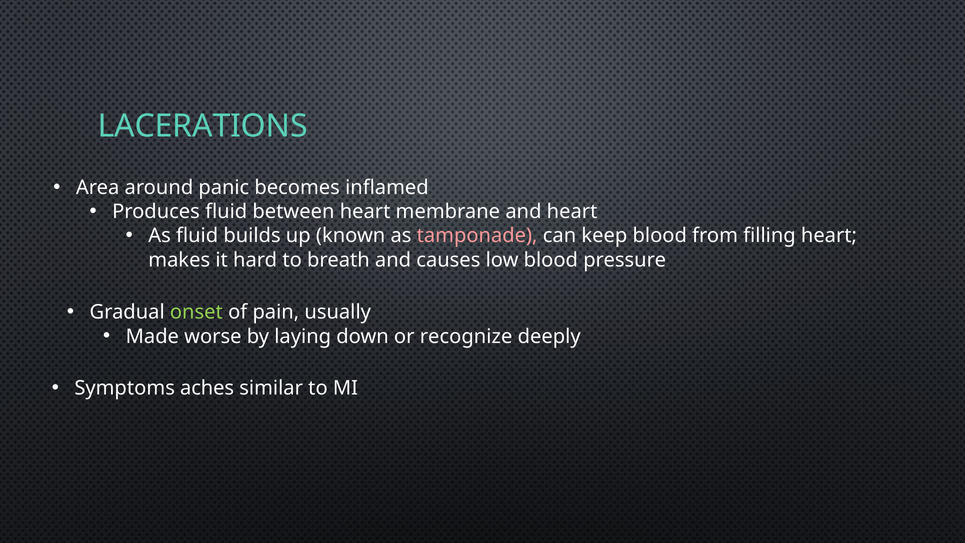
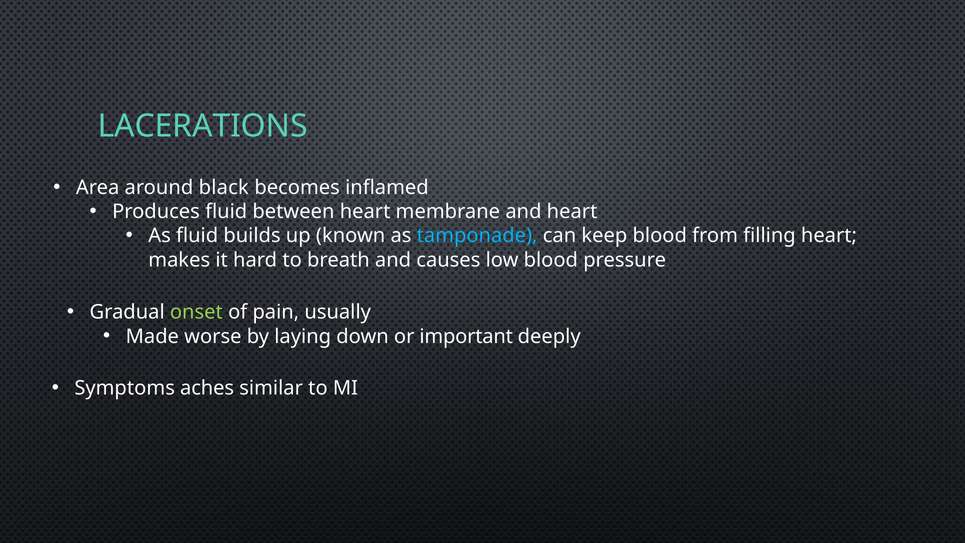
panic: panic -> black (224, 187)
tamponade colour: pink -> light blue (477, 236)
recognize: recognize -> important (466, 336)
